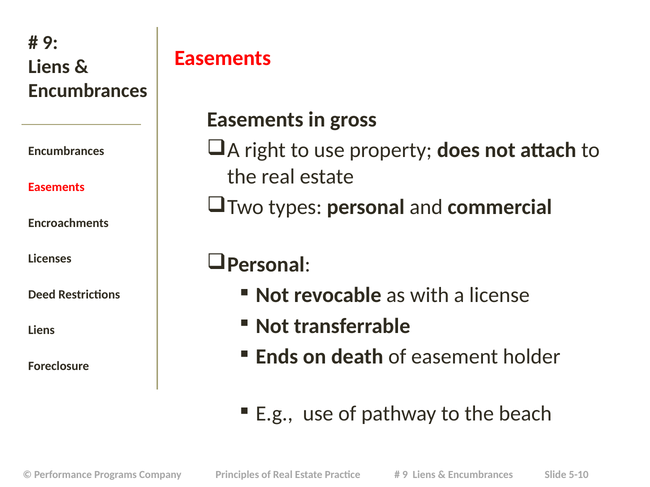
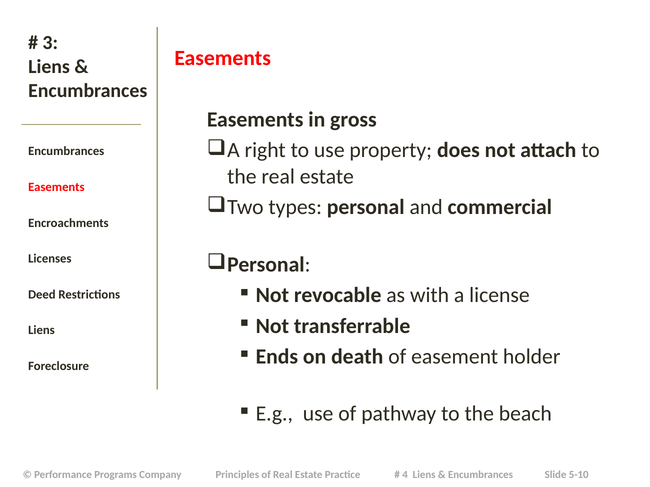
9: 9 -> 3 (50, 43)
9: 9 -> 4 (405, 475)
